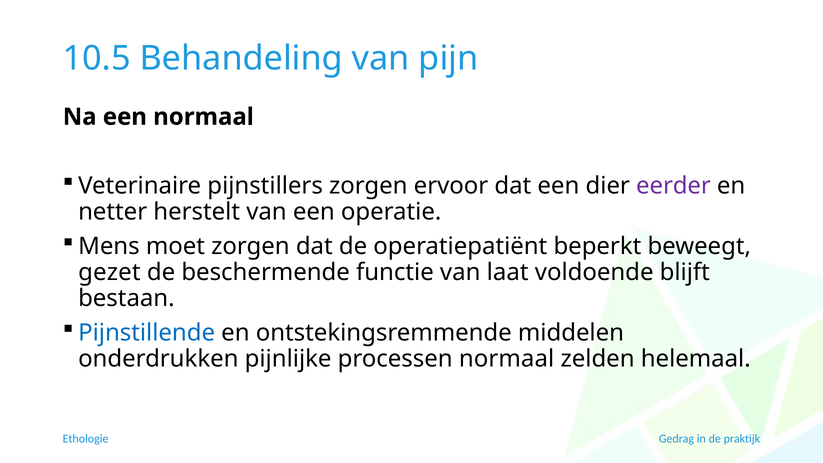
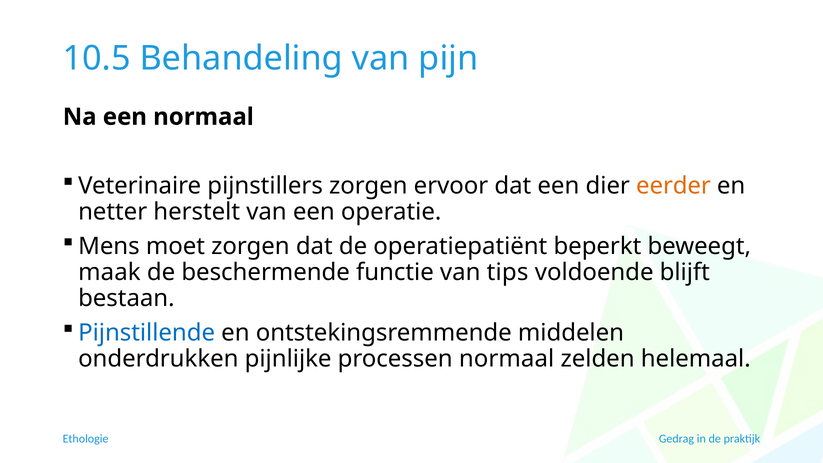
eerder colour: purple -> orange (673, 186)
gezet: gezet -> maak (109, 272)
laat: laat -> tips (508, 272)
